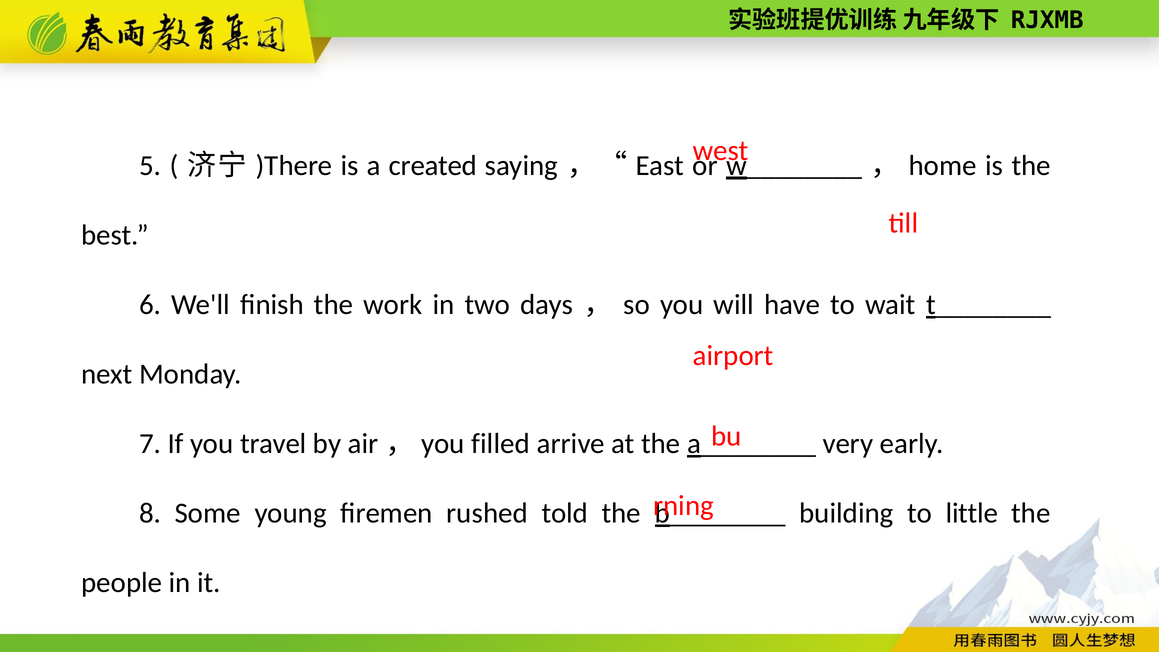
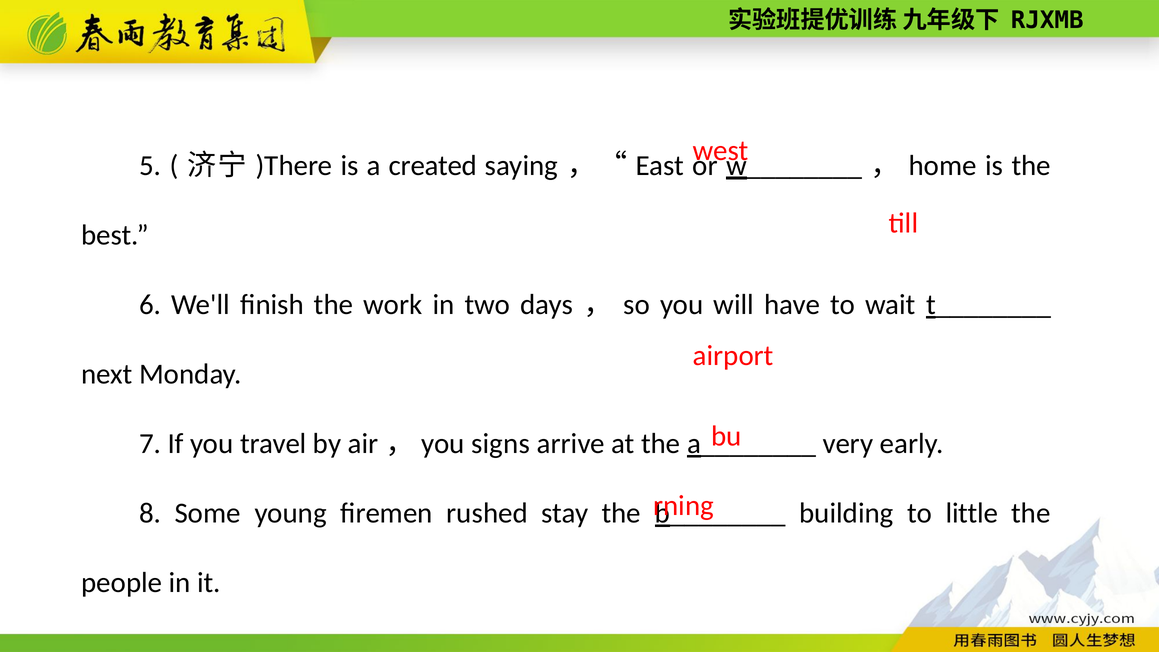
filled: filled -> signs (501, 444)
told: told -> stay (565, 513)
